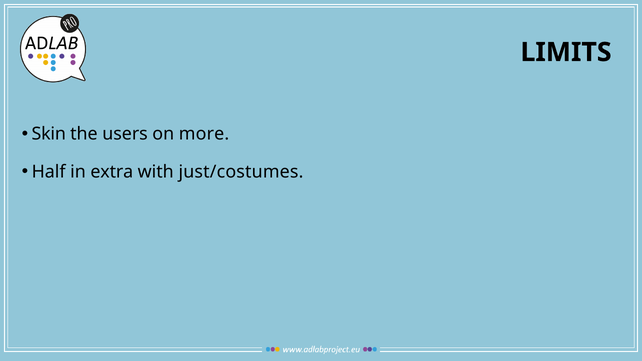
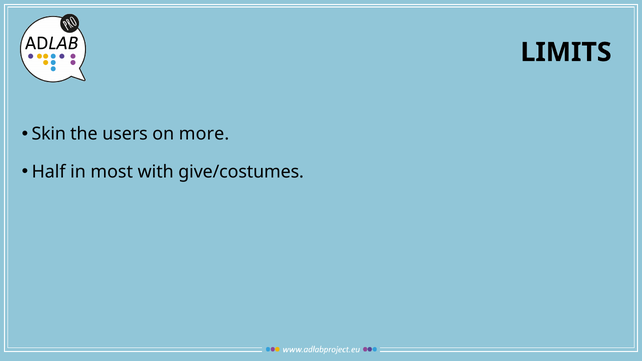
extra: extra -> most (112, 172)
just/costumes: just/costumes -> give/costumes (241, 172)
